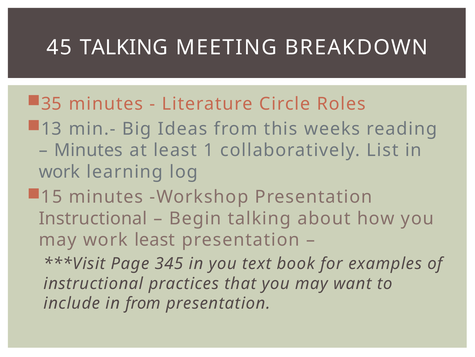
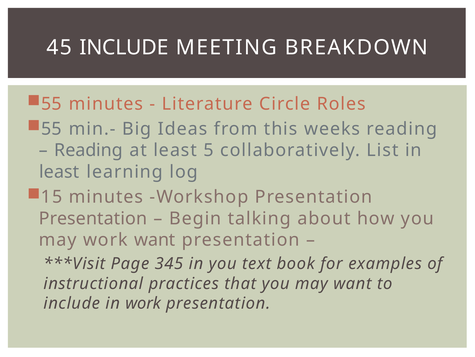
45 TALKING: TALKING -> INCLUDE (124, 47)
35: 35 -> 55 (52, 104)
13: 13 -> 55 (52, 129)
Minutes: Minutes -> Reading (89, 150)
1: 1 -> 5 (209, 150)
work: work -> least (59, 171)
Instructional: Instructional -> Presentation (93, 218)
work least: least -> want (155, 239)
in from: from -> work (143, 303)
